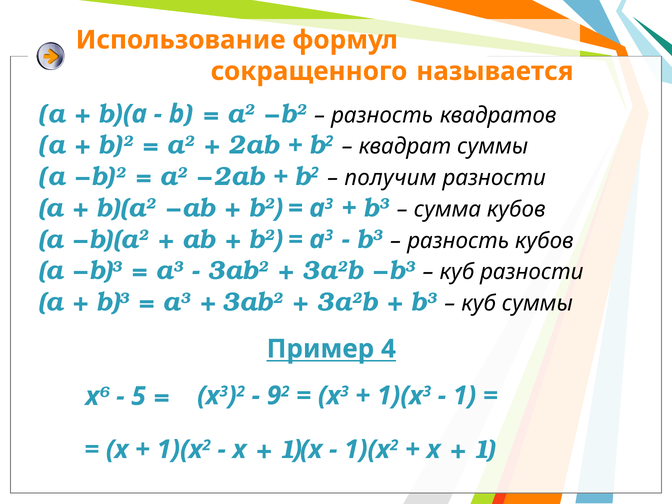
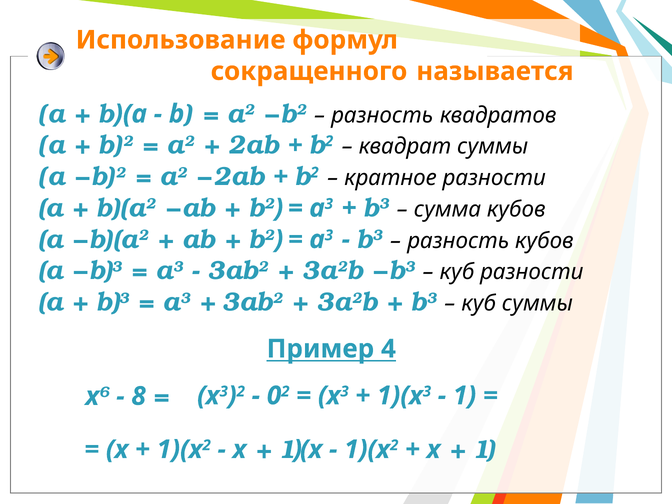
получим: получим -> кратное (391, 178)
9: 9 -> 0 (274, 396)
5: 5 -> 8 (139, 396)
